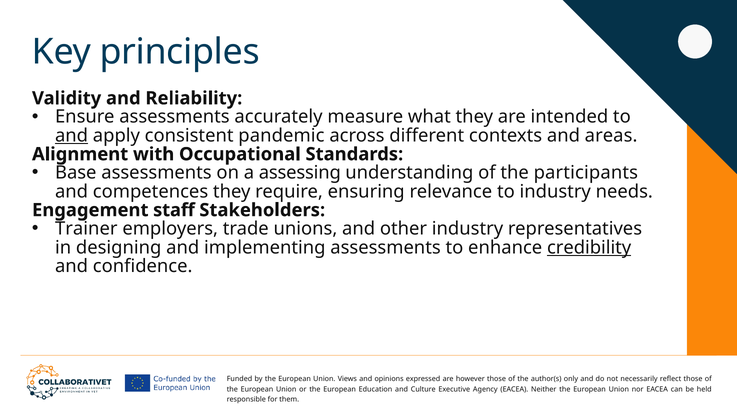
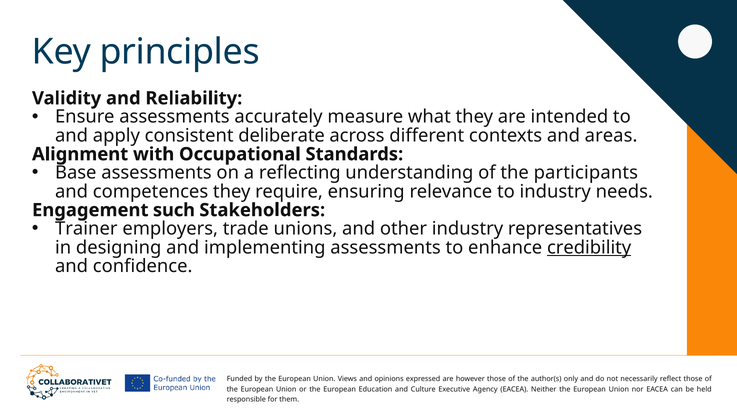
and underline: present -> none (72, 135)
pandemic: pandemic -> deliberate (282, 135)
assessing: assessing -> reflecting (300, 173)
staff: staff -> such (174, 210)
